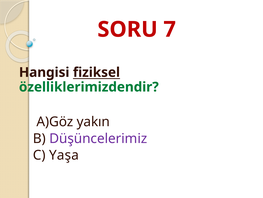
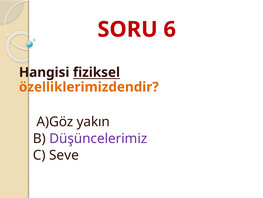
7: 7 -> 6 (170, 29)
özelliklerimizdendir colour: green -> orange (89, 87)
Yaşa: Yaşa -> Seve (64, 155)
